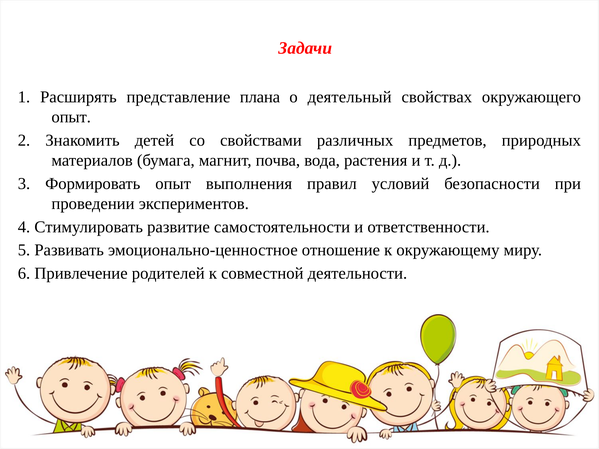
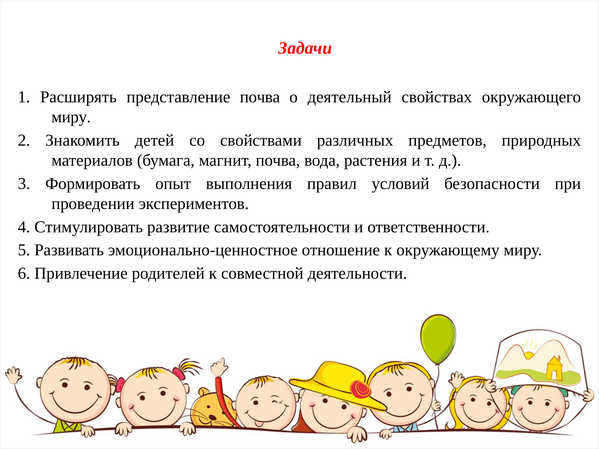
представление плана: плана -> почва (260, 97)
опыт: опыт -> миру (71, 117)
